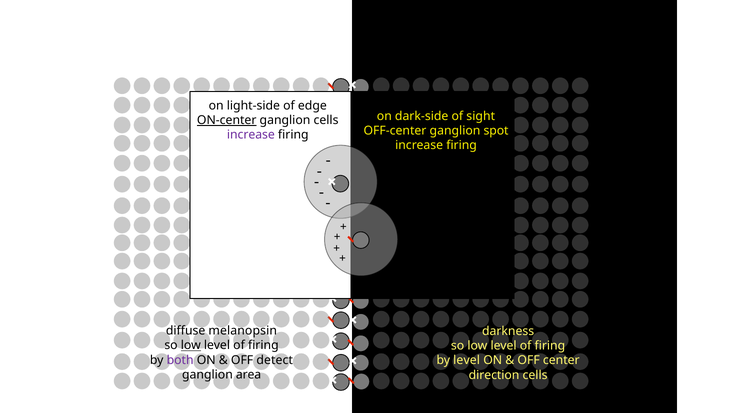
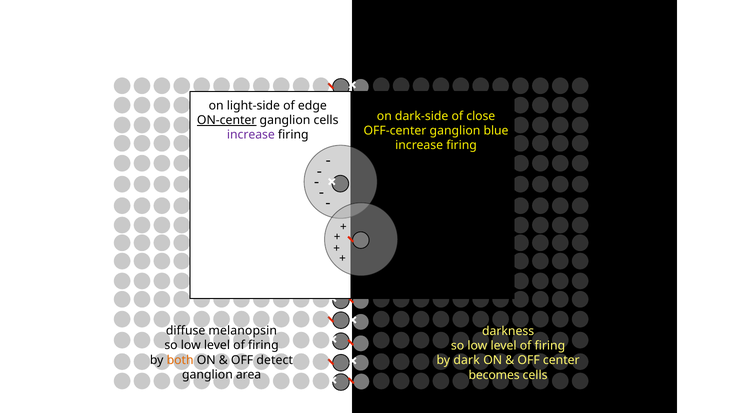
sight: sight -> close (481, 116)
spot: spot -> blue (496, 131)
low underline: present -> none (191, 345)
both colour: purple -> orange (180, 360)
by level: level -> dark (467, 360)
direction: direction -> becomes (494, 375)
